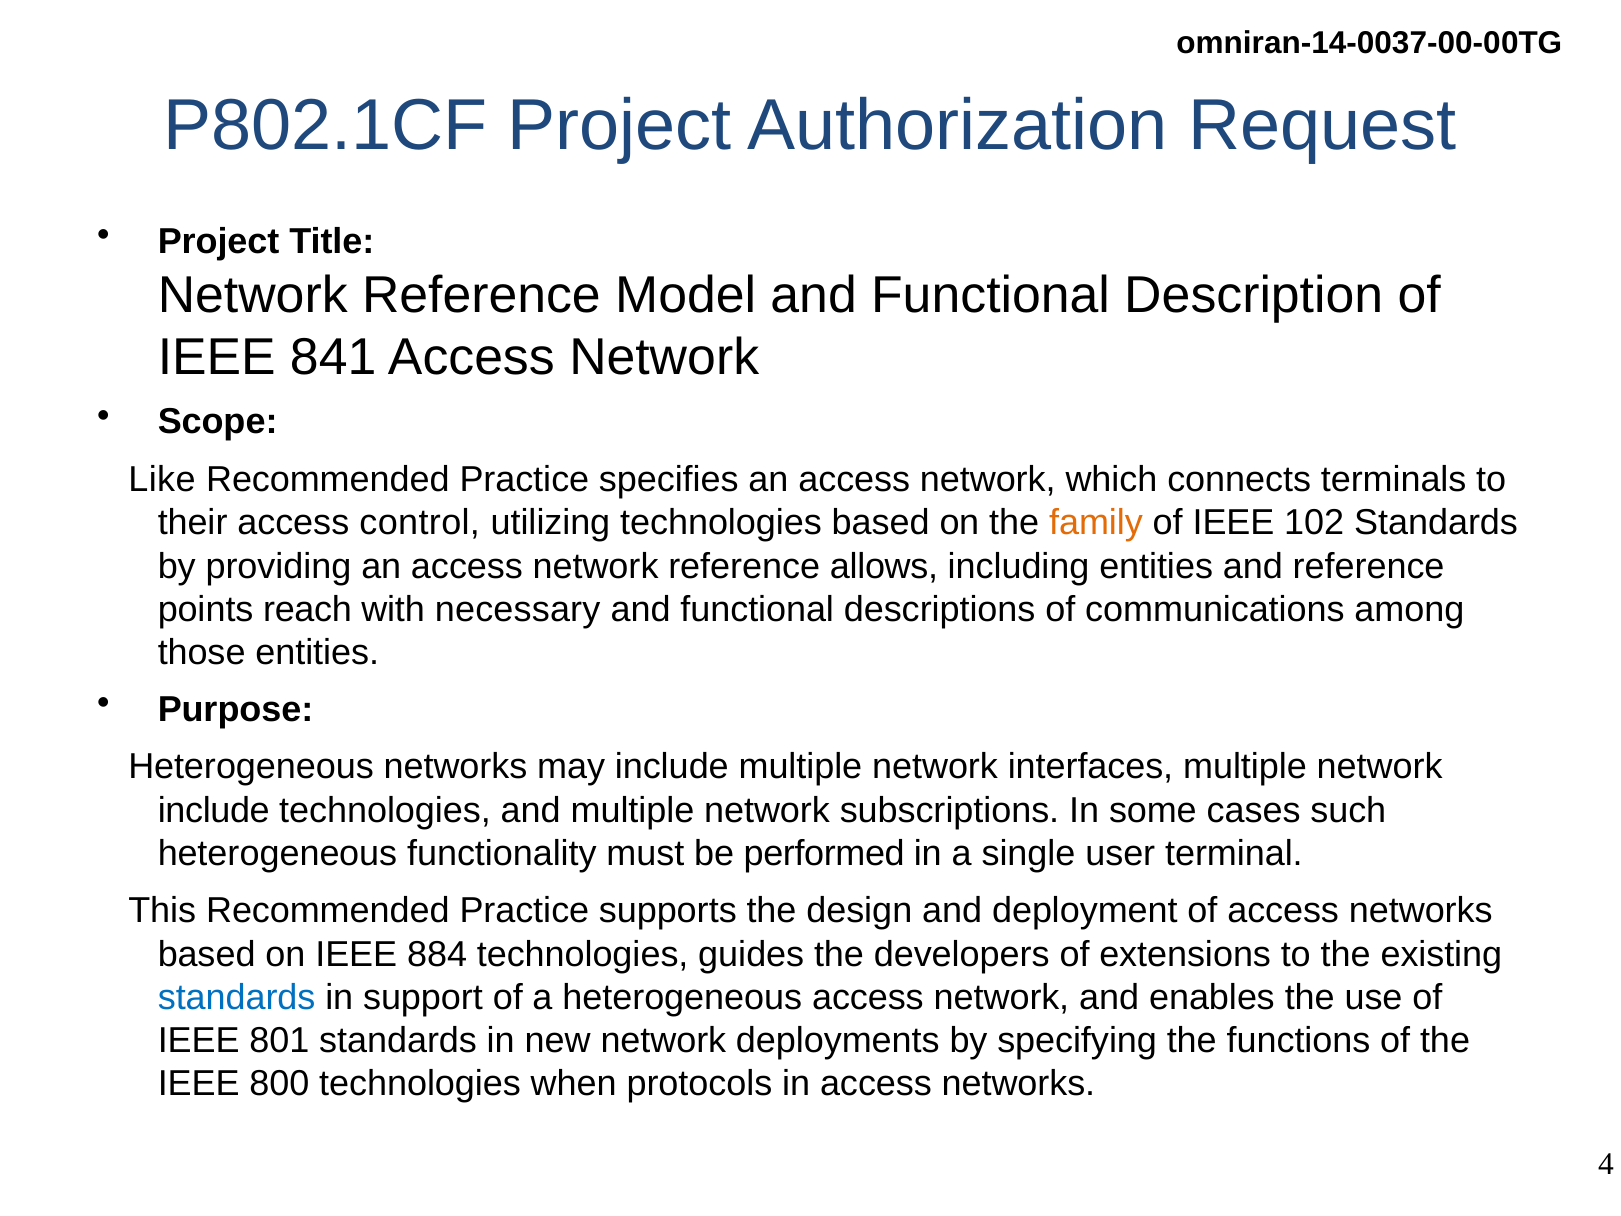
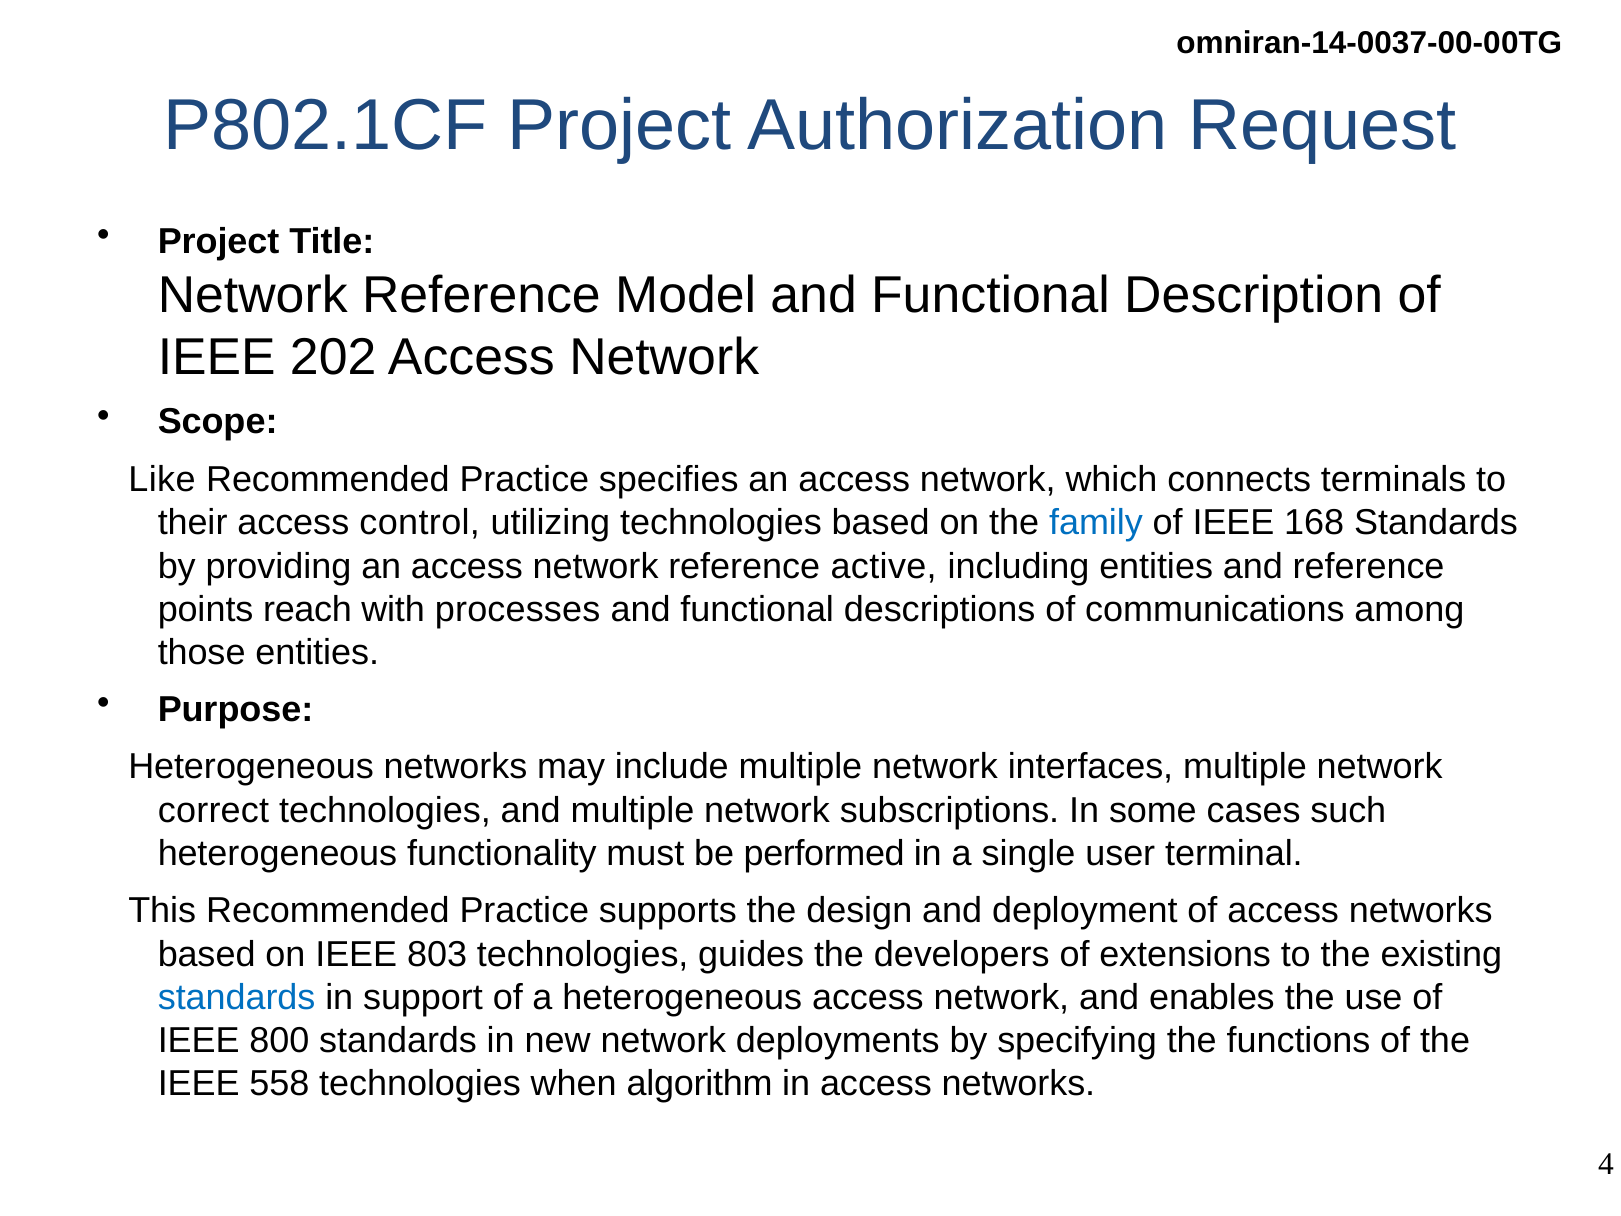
841: 841 -> 202 (333, 357)
family colour: orange -> blue (1096, 523)
102: 102 -> 168 (1314, 523)
allows: allows -> active (884, 566)
necessary: necessary -> processes (518, 609)
include: include -> correct (213, 810)
884: 884 -> 803 (437, 954)
801: 801 -> 800 (279, 1040)
800: 800 -> 558 (279, 1084)
protocols: protocols -> algorithm (700, 1084)
